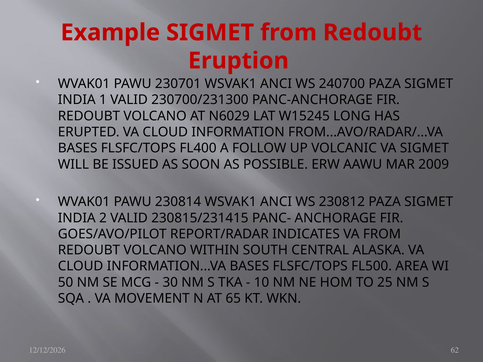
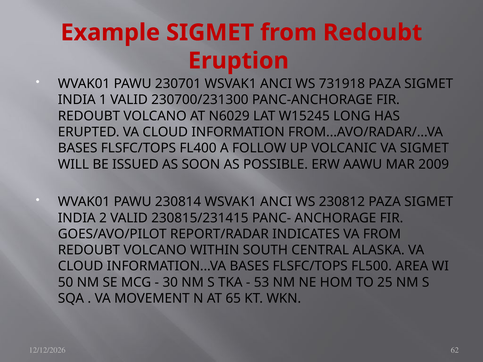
240700: 240700 -> 731918 (342, 84)
10: 10 -> 53 (262, 282)
